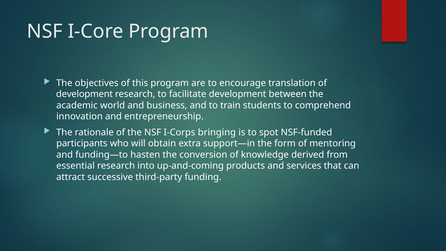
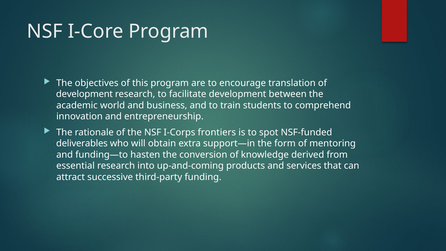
bringing: bringing -> frontiers (217, 132)
participants: participants -> deliverables (82, 143)
